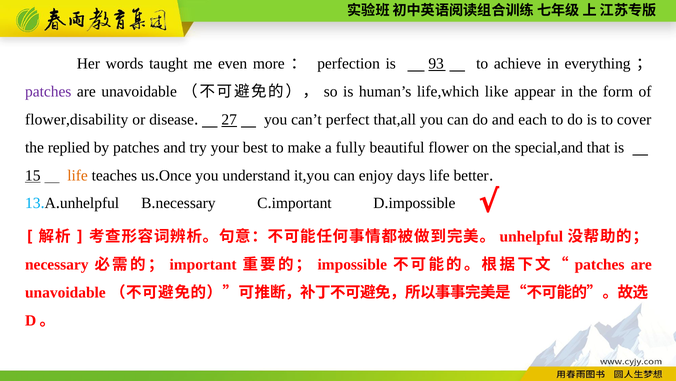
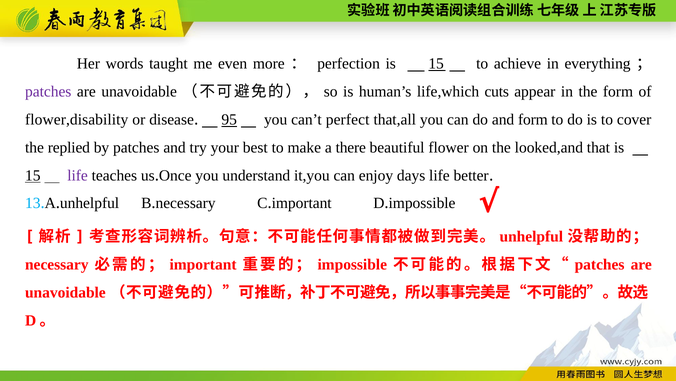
perfection is 93: 93 -> 15 (436, 64)
like: like -> cuts (497, 91)
27: 27 -> 95 (229, 119)
and each: each -> form (533, 119)
fully: fully -> there (351, 147)
special,and: special,and -> looked,and (549, 147)
life colour: orange -> purple (78, 175)
